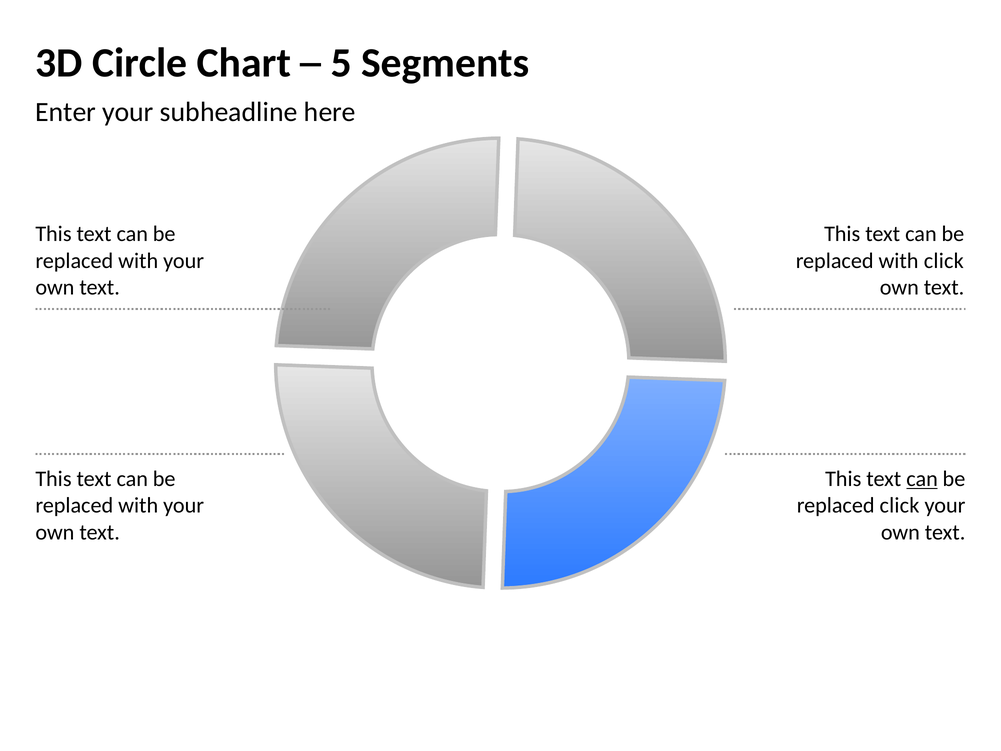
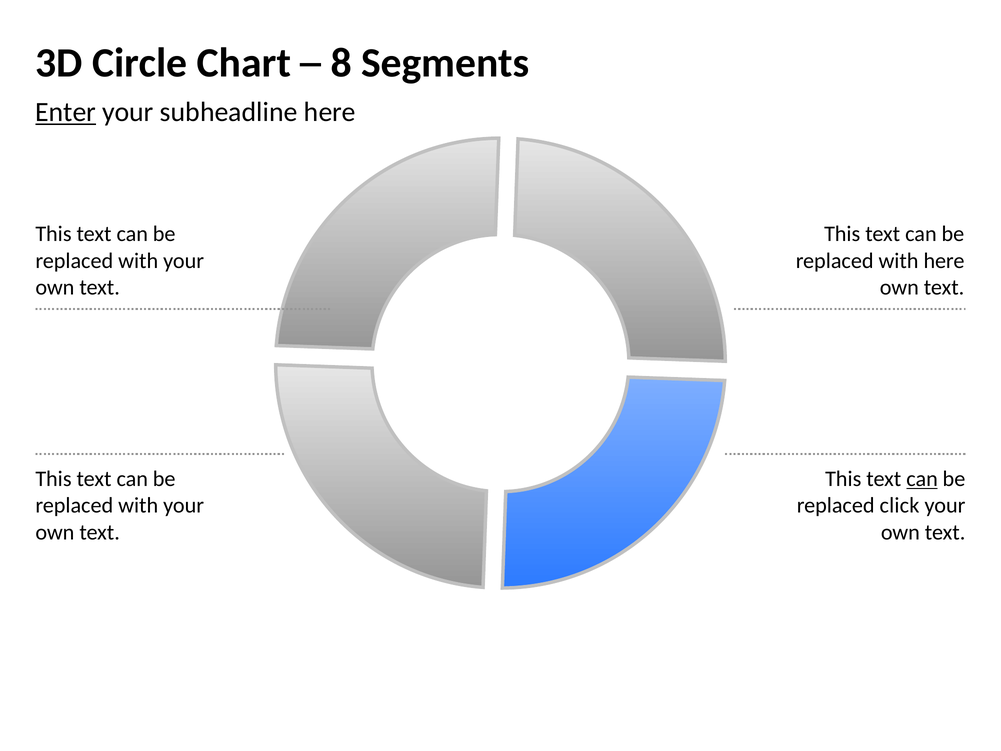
5: 5 -> 8 (341, 63)
Enter underline: none -> present (66, 112)
with click: click -> here (944, 261)
